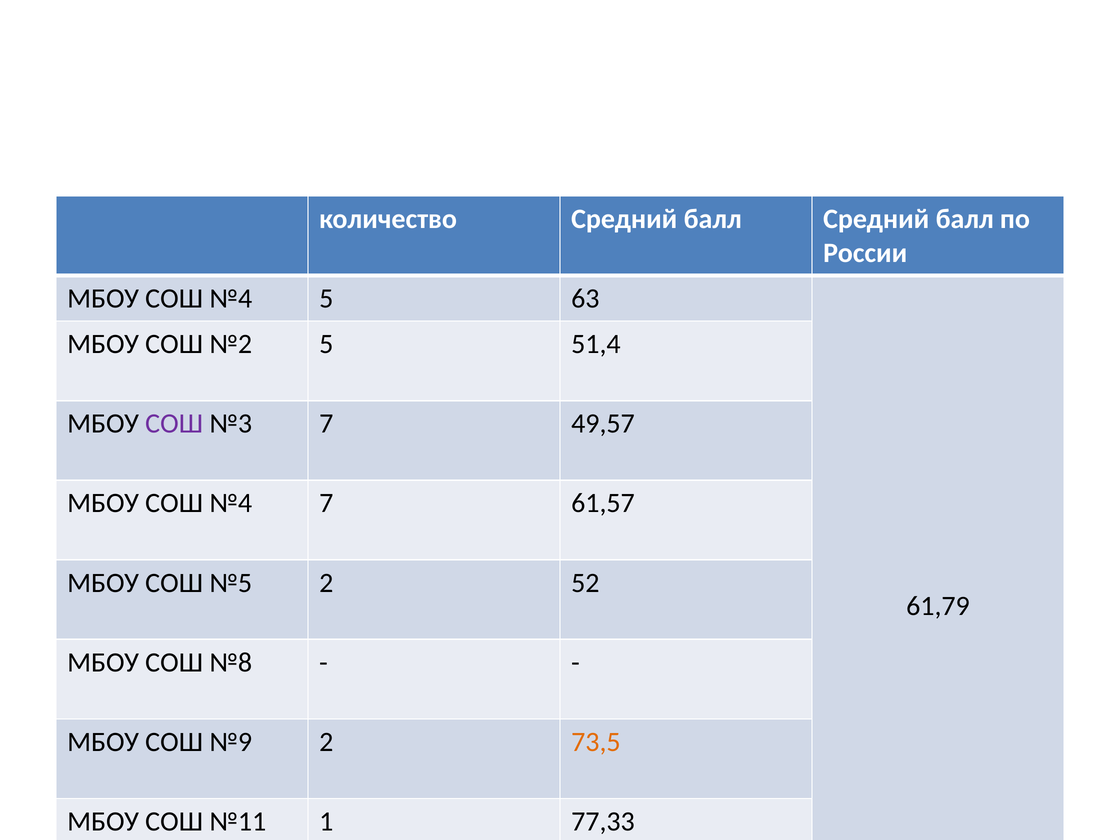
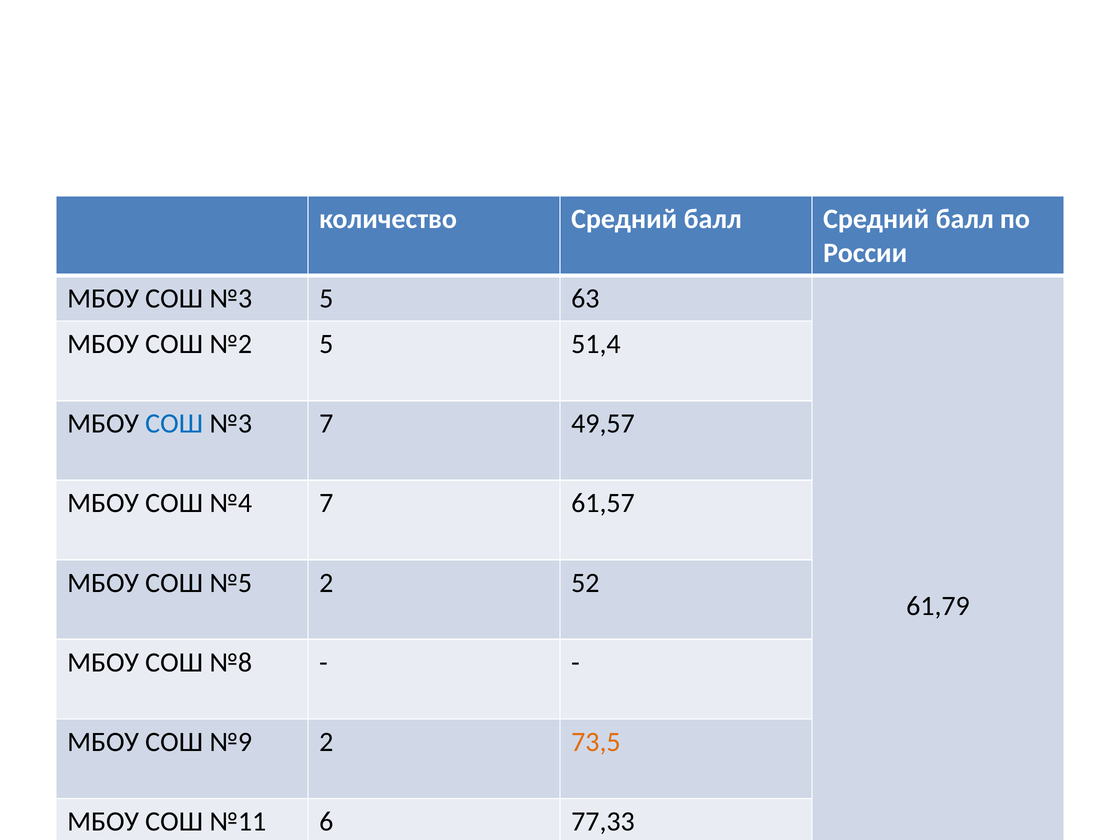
№4: №4 -> №3 (231, 299)
СОШ colour: purple -> blue (174, 424)
1: 1 -> 6 (326, 822)
